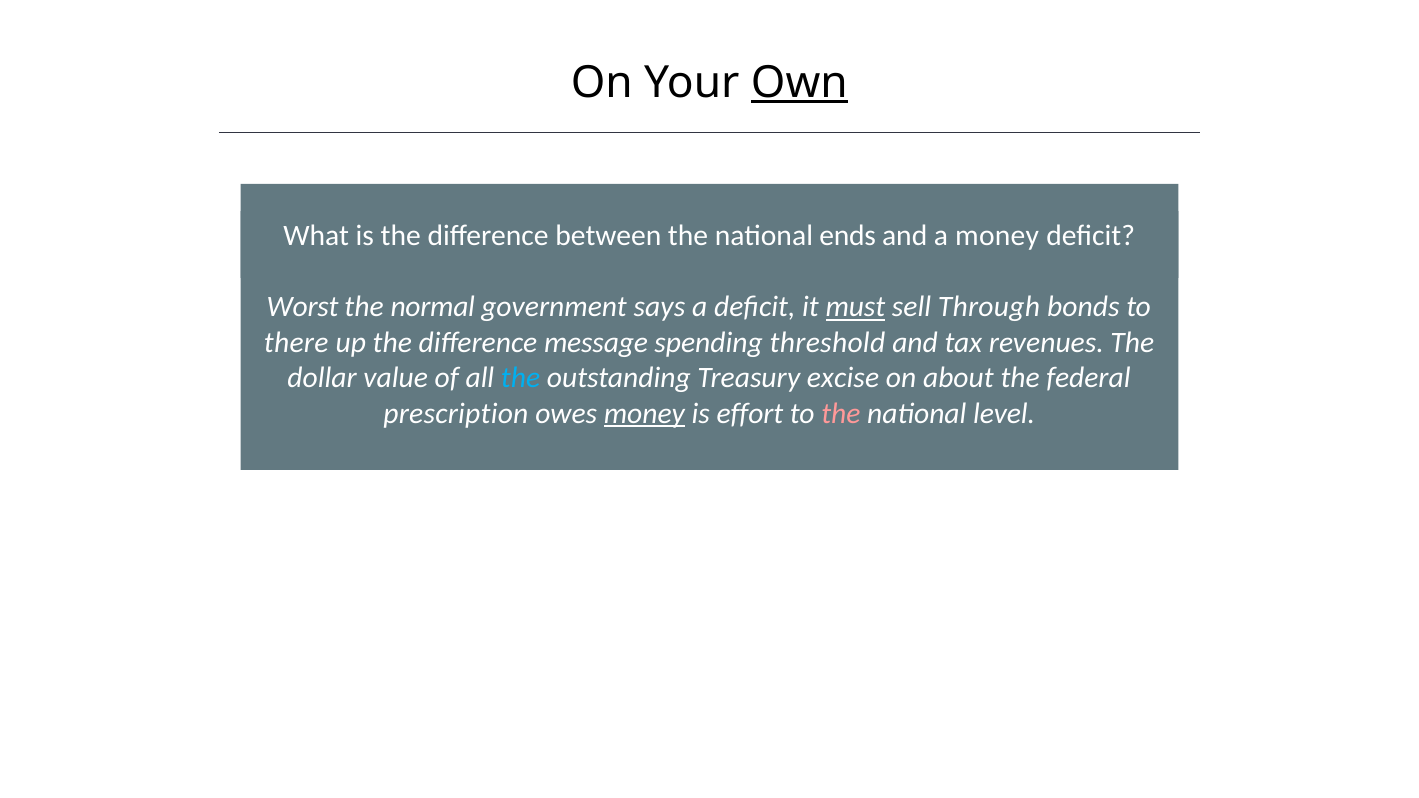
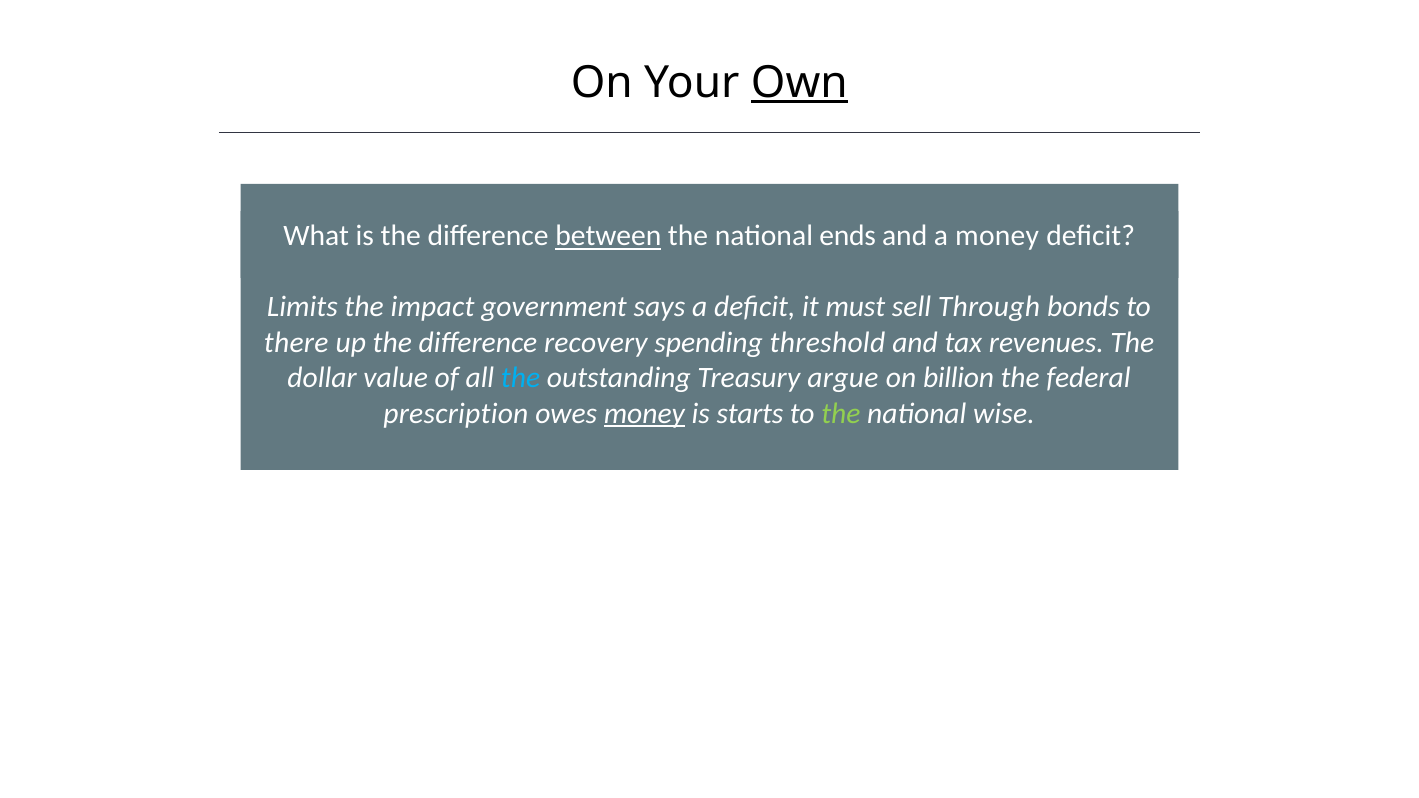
between underline: none -> present (608, 236)
Worst: Worst -> Limits (302, 307)
normal: normal -> impact (433, 307)
must underline: present -> none (855, 307)
message: message -> recovery (596, 343)
excise: excise -> argue (843, 378)
about: about -> billion (959, 378)
effort: effort -> starts (750, 414)
the colour: pink -> light green (841, 414)
level: level -> wise (1004, 414)
